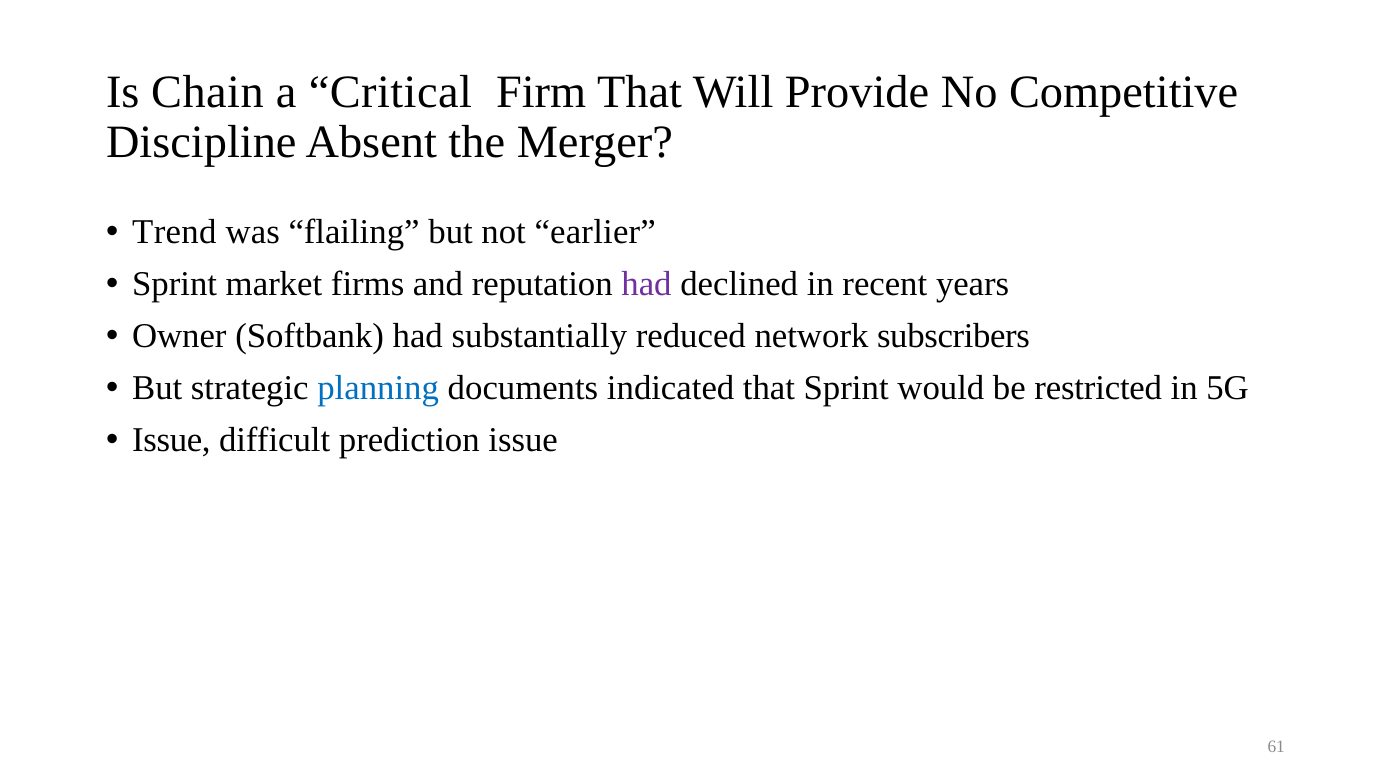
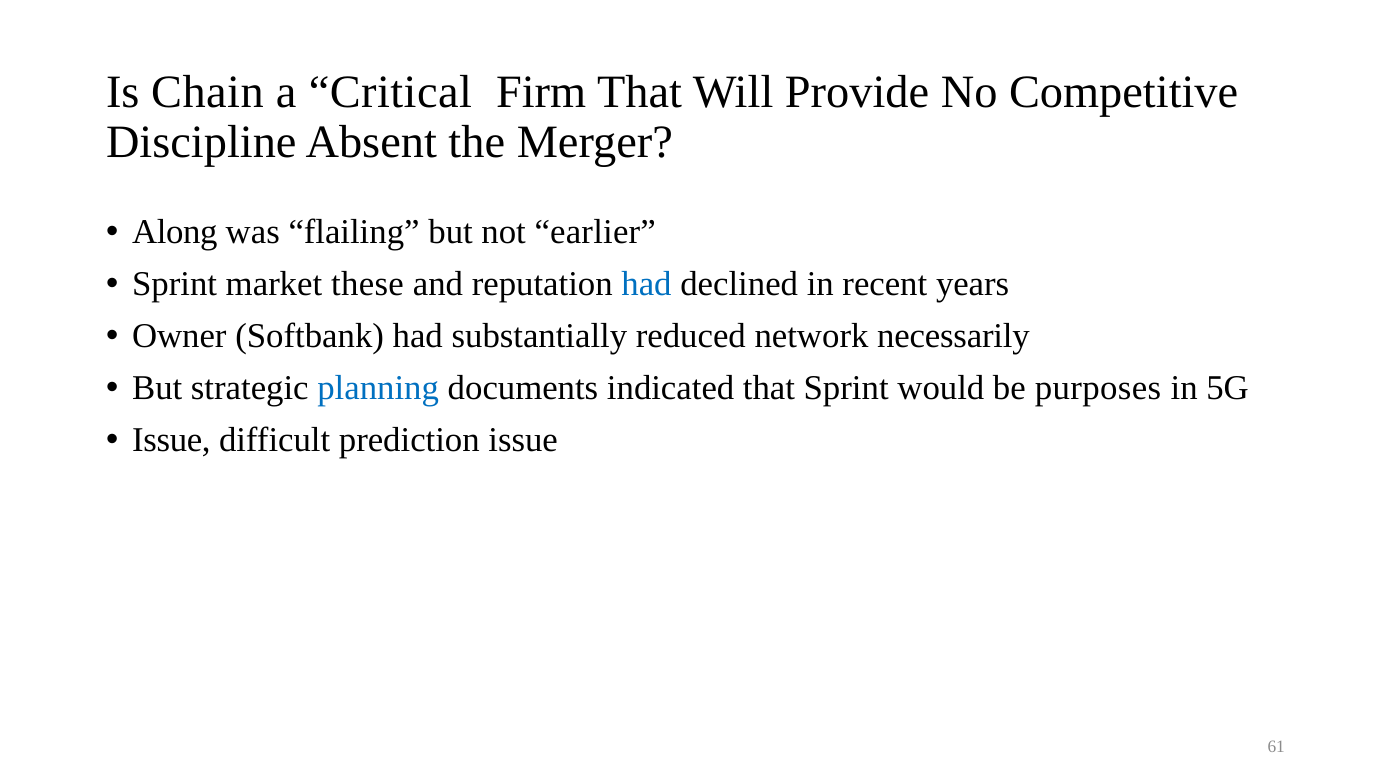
Trend: Trend -> Along (175, 232)
firms: firms -> these (367, 284)
had colour: purple -> blue (646, 284)
subscribers: subscribers -> necessarily (953, 336)
restricted: restricted -> purposes (1098, 388)
